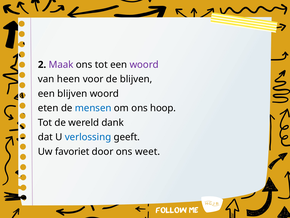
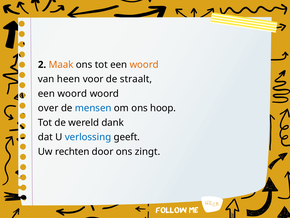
Maak colour: purple -> orange (61, 65)
woord colour: purple -> orange (144, 65)
de blijven: blijven -> straalt (136, 79)
blijven: blijven -> woord (72, 93)
eten: eten -> over (48, 108)
favoriet: favoriet -> rechten (72, 151)
weet: weet -> zingt (148, 151)
